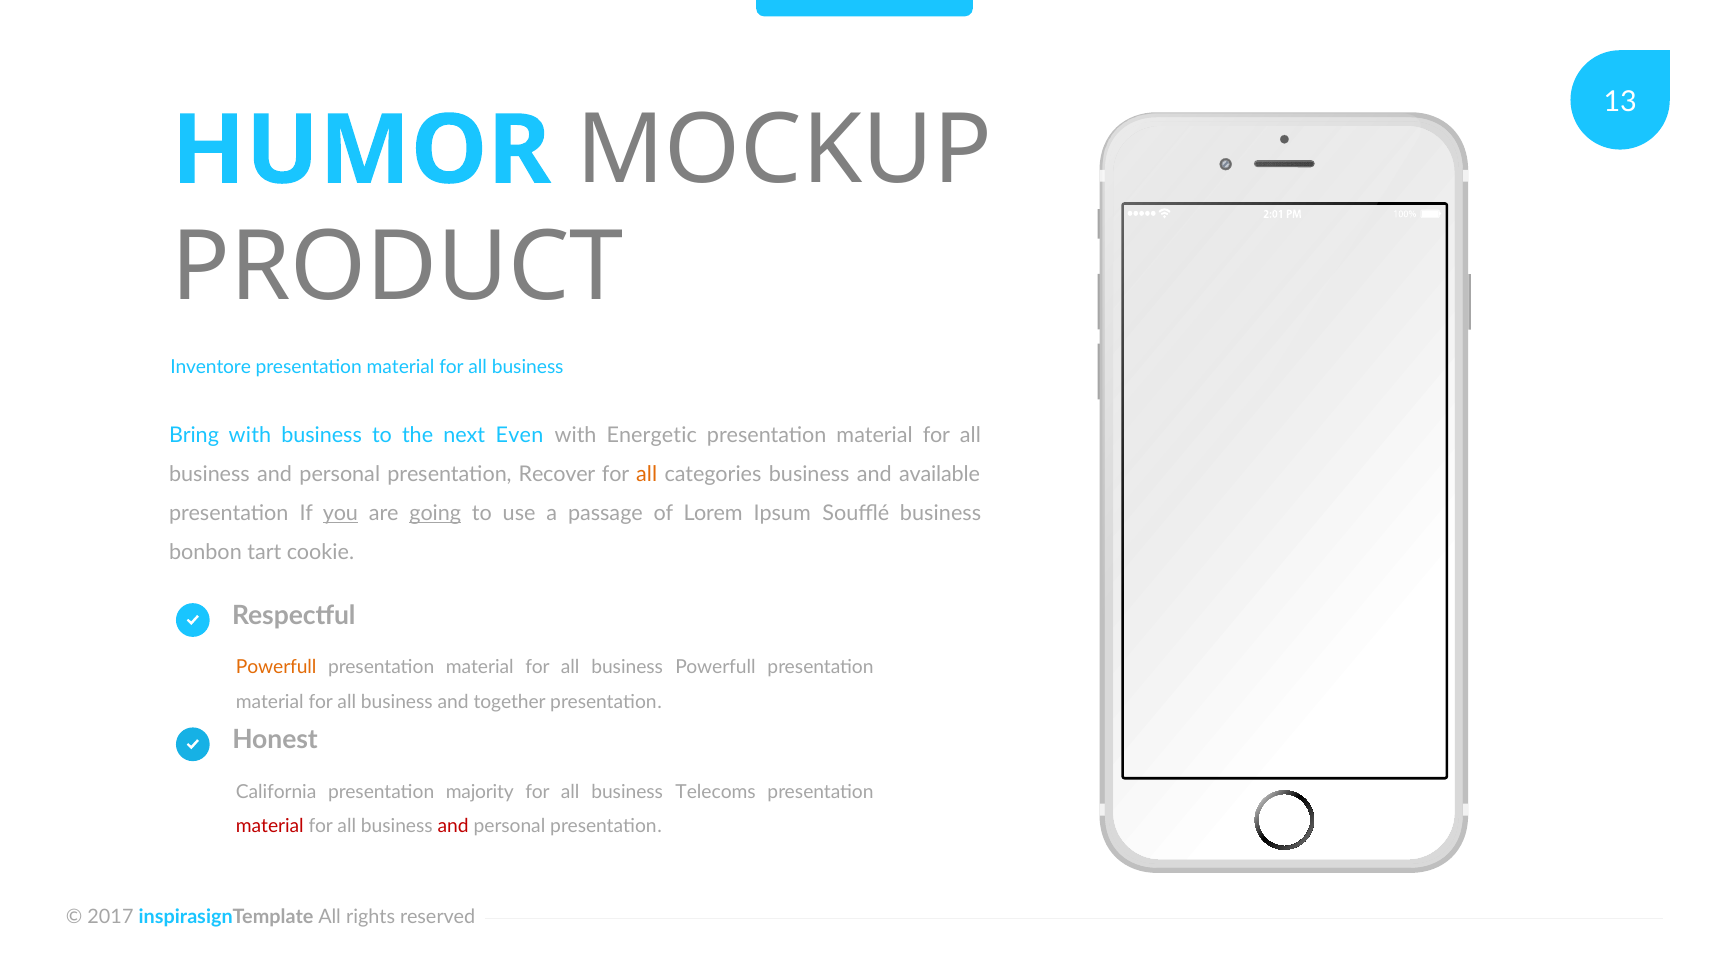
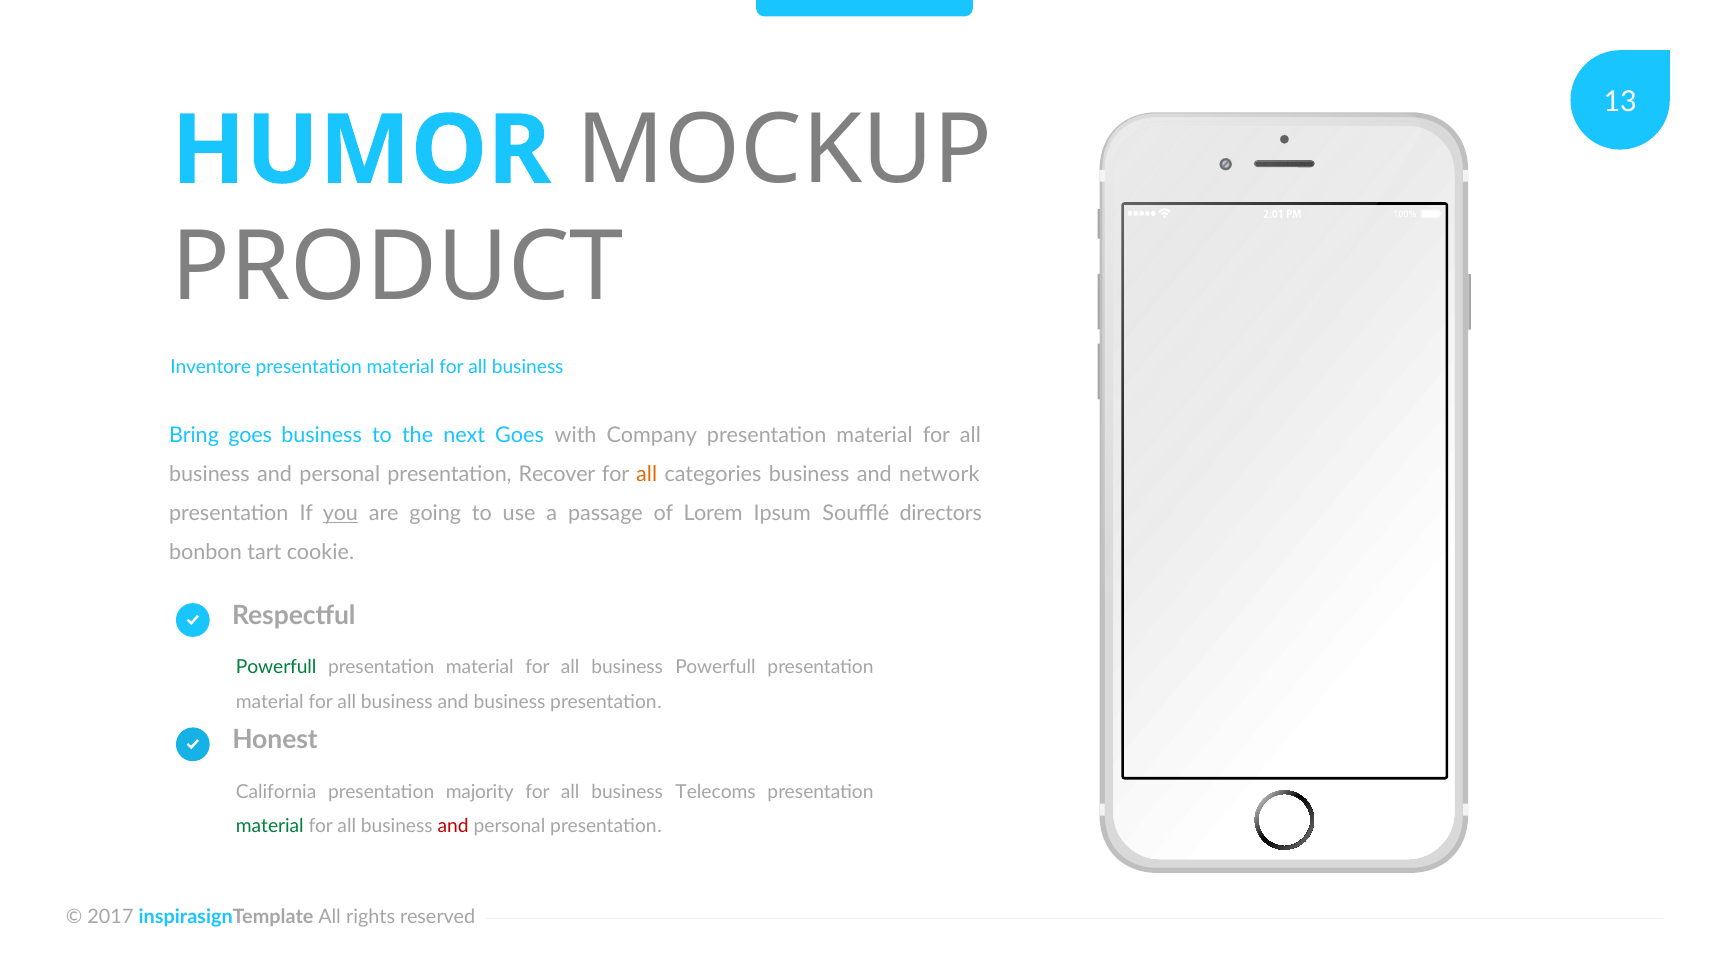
Bring with: with -> goes (250, 435)
next Even: Even -> Goes (520, 435)
Energetic: Energetic -> Company (652, 435)
available: available -> network (939, 474)
going underline: present -> none (435, 513)
Soufflé business: business -> directors (941, 513)
Powerfull colour: orange -> green (276, 667)
and together: together -> business (510, 702)
material colour: red -> green (270, 826)
